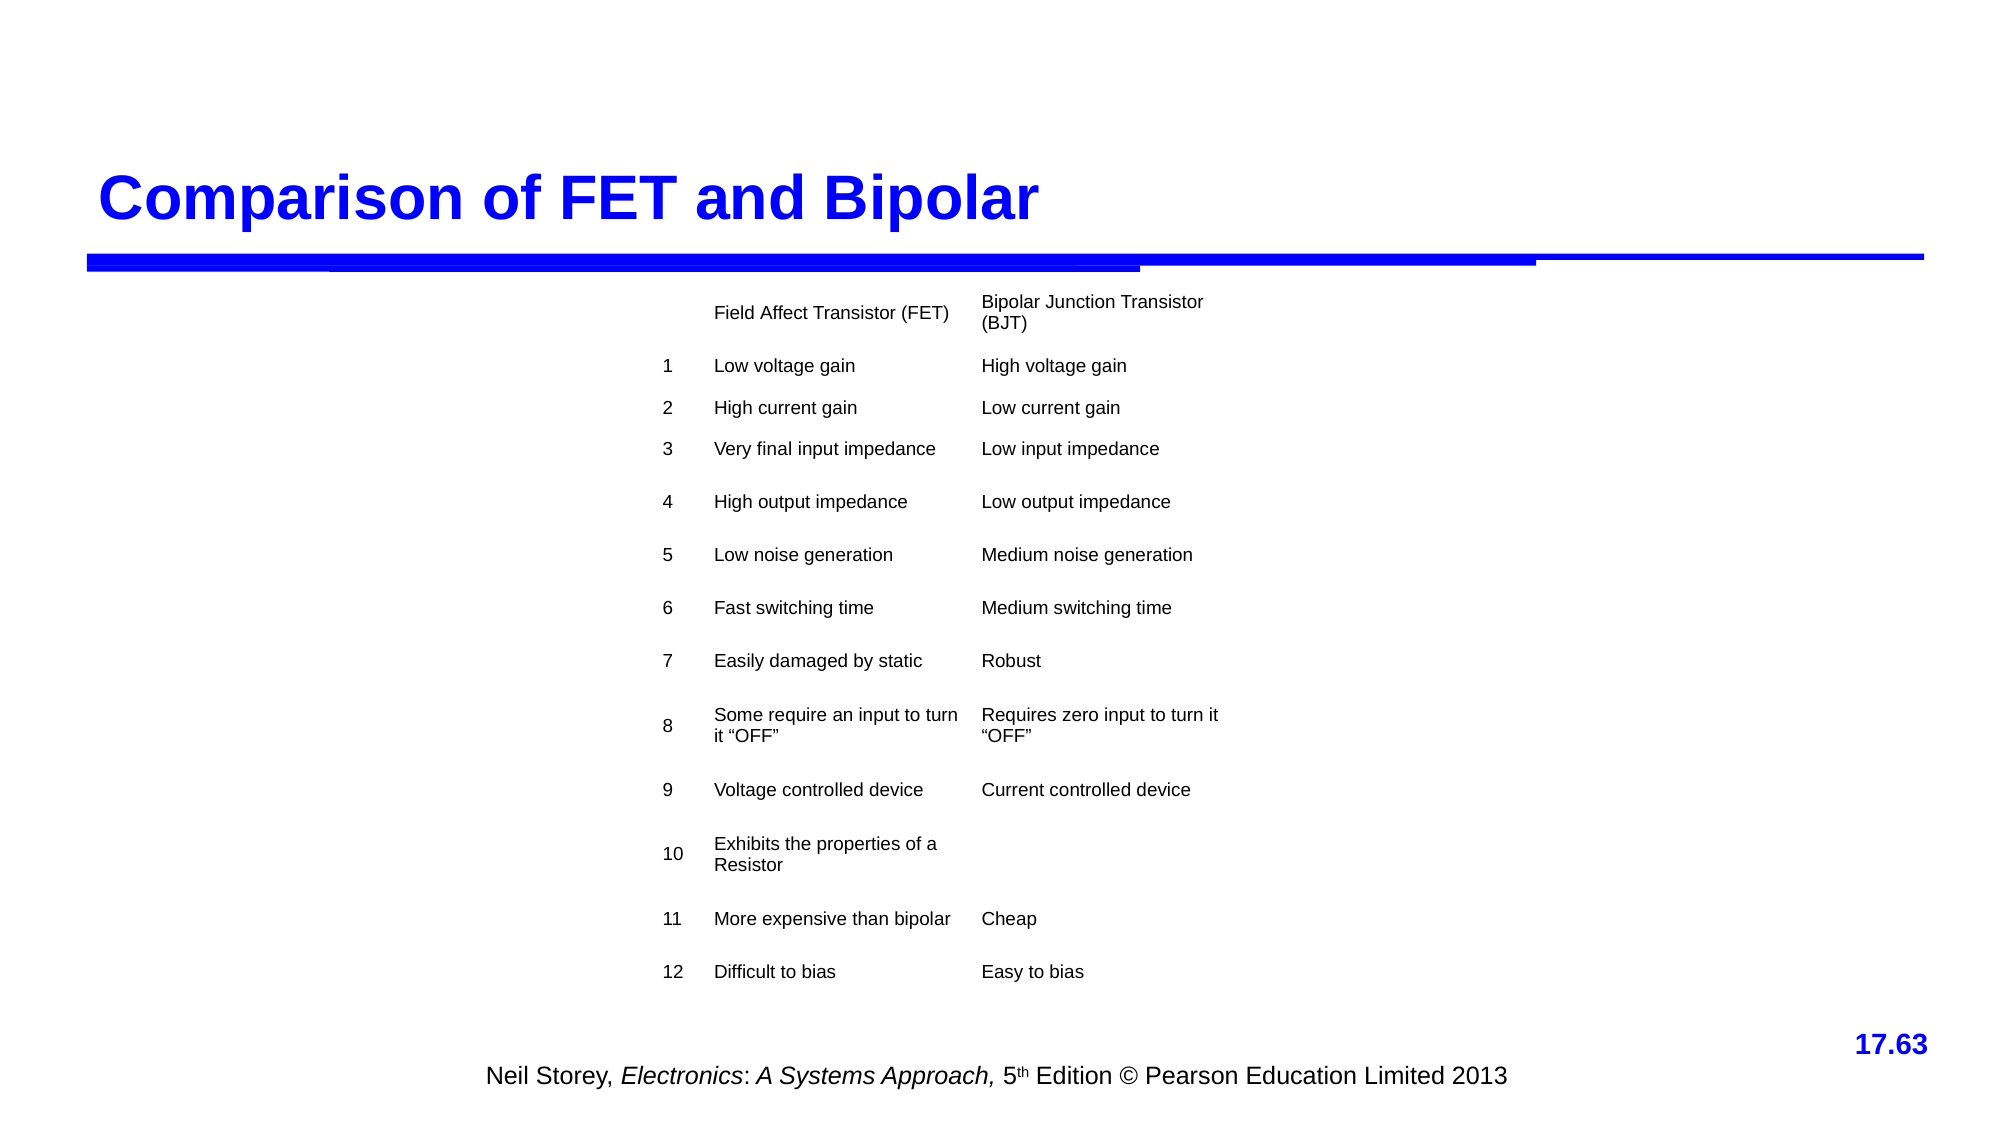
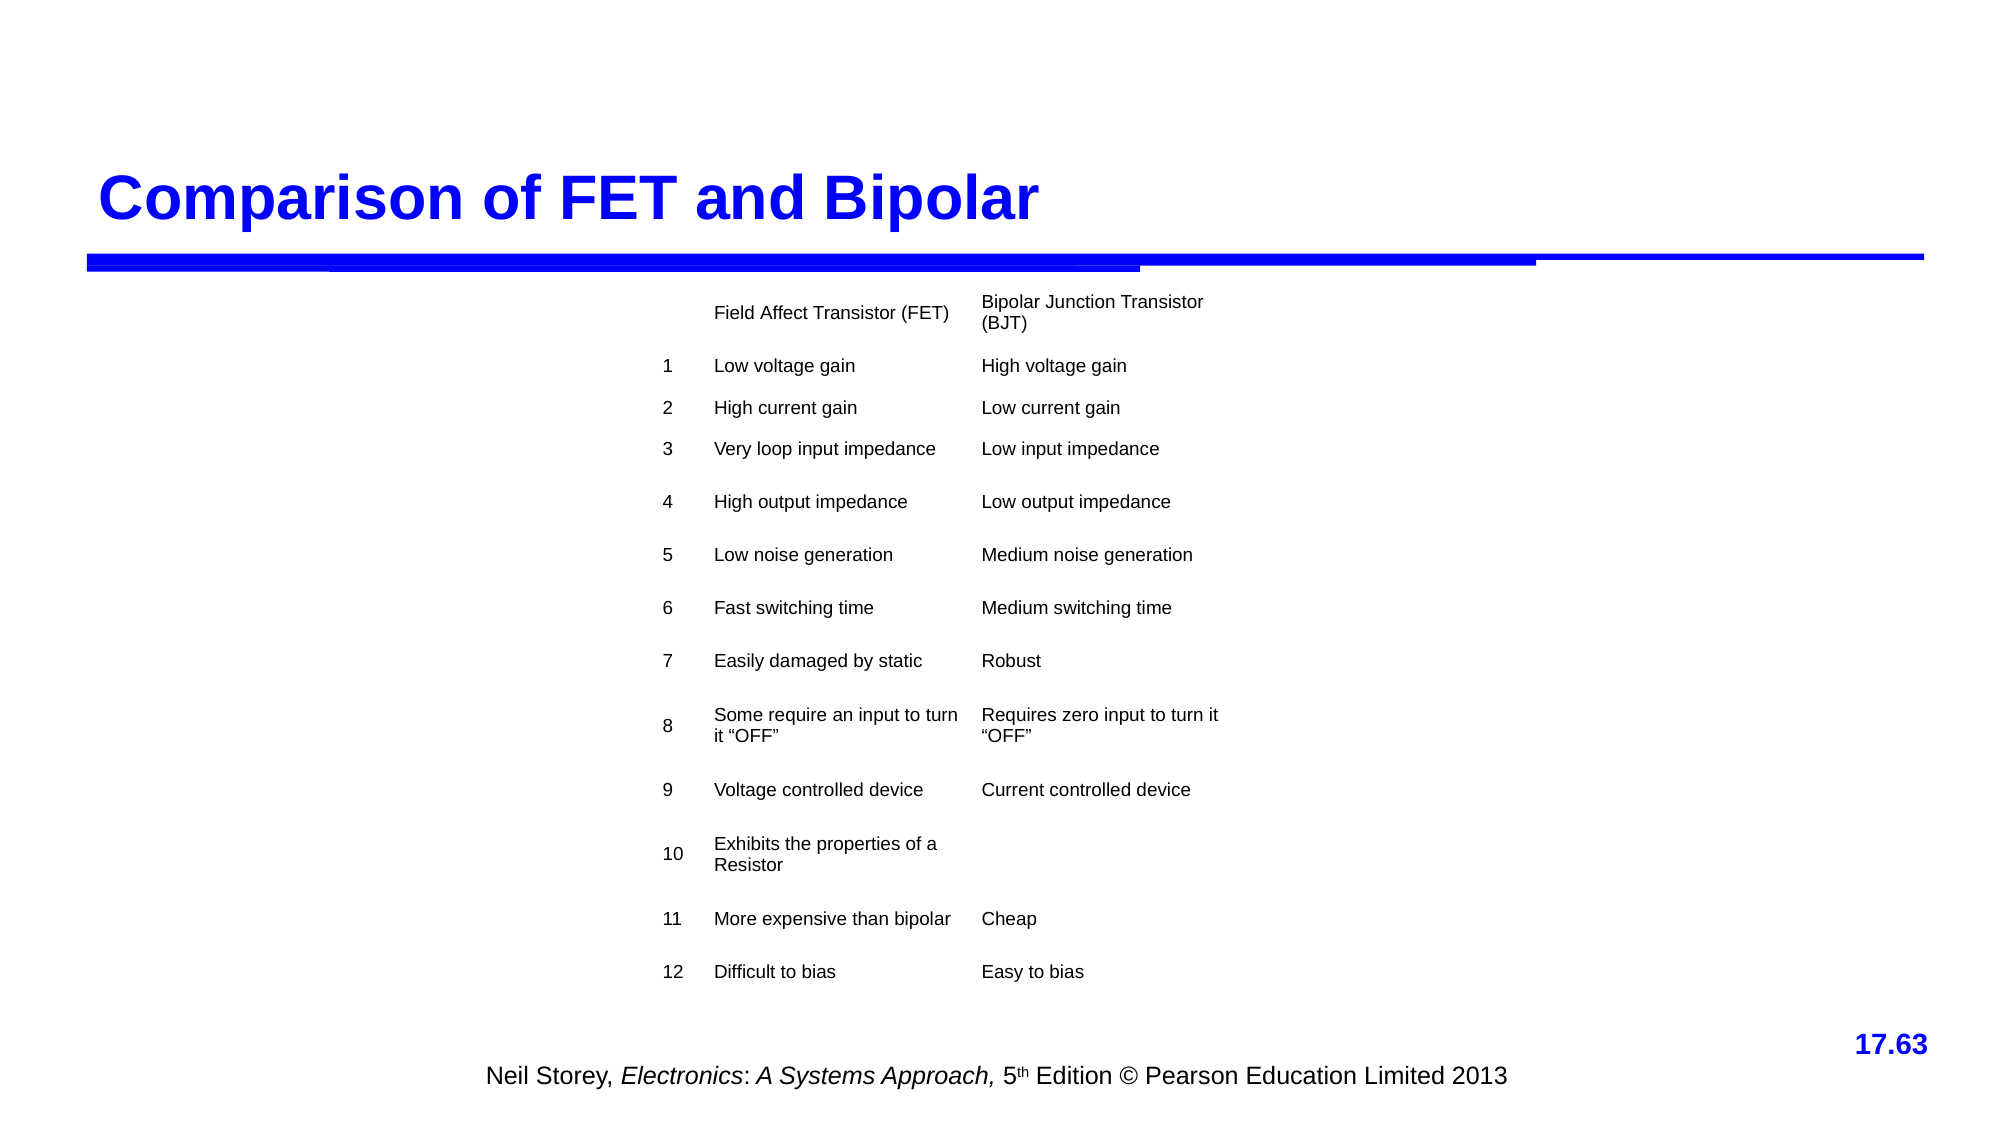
final: final -> loop (775, 450)
